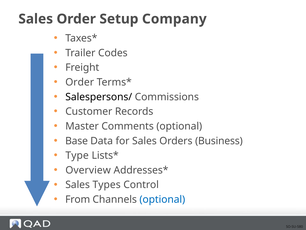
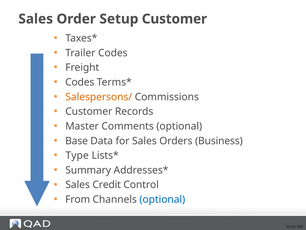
Setup Company: Company -> Customer (174, 19)
Order: Order -> Codes (80, 82)
Salespersons/ colour: black -> orange (99, 97)
Overview: Overview -> Summary (88, 170)
Types: Types -> Credit (107, 184)
